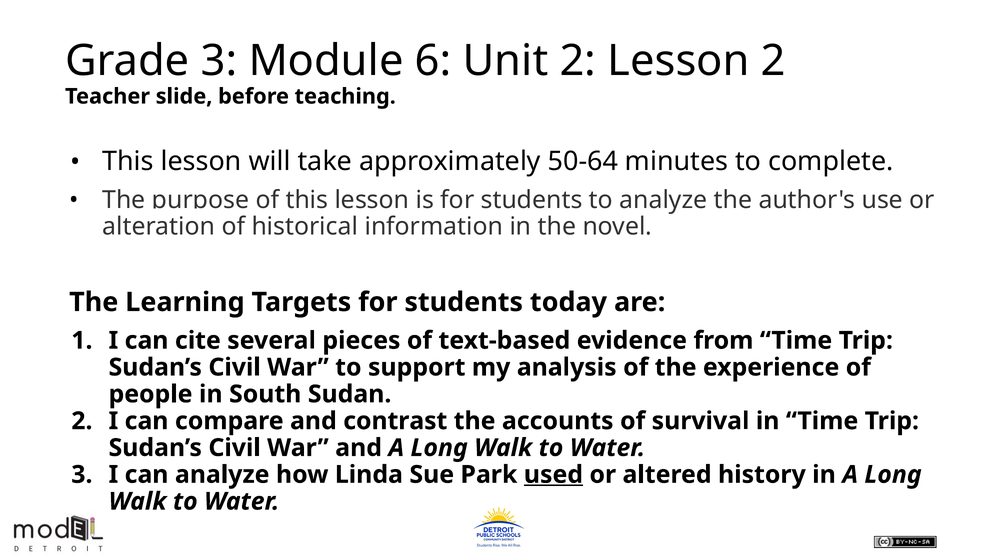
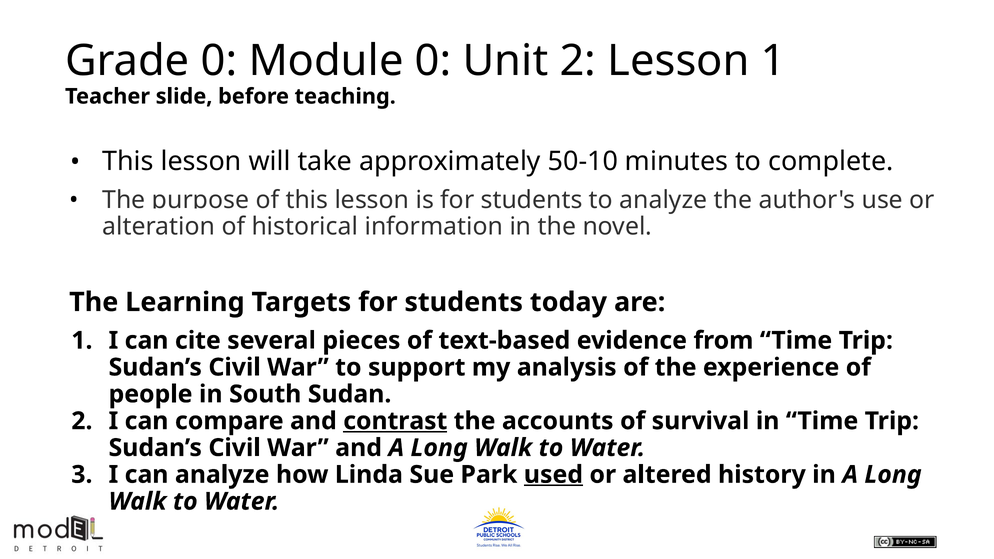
Grade 3: 3 -> 0 (219, 61)
Module 6: 6 -> 0 (433, 61)
Lesson 2: 2 -> 1 (773, 61)
50-64: 50-64 -> 50-10 (583, 162)
contrast underline: none -> present (395, 421)
